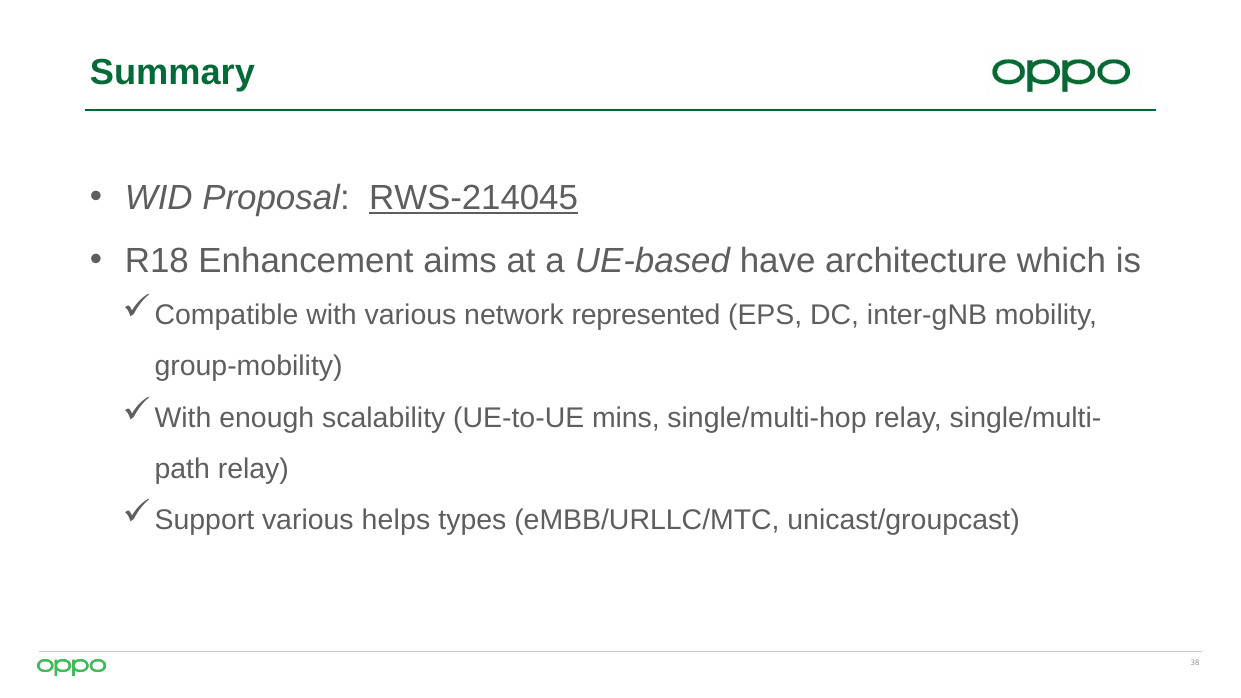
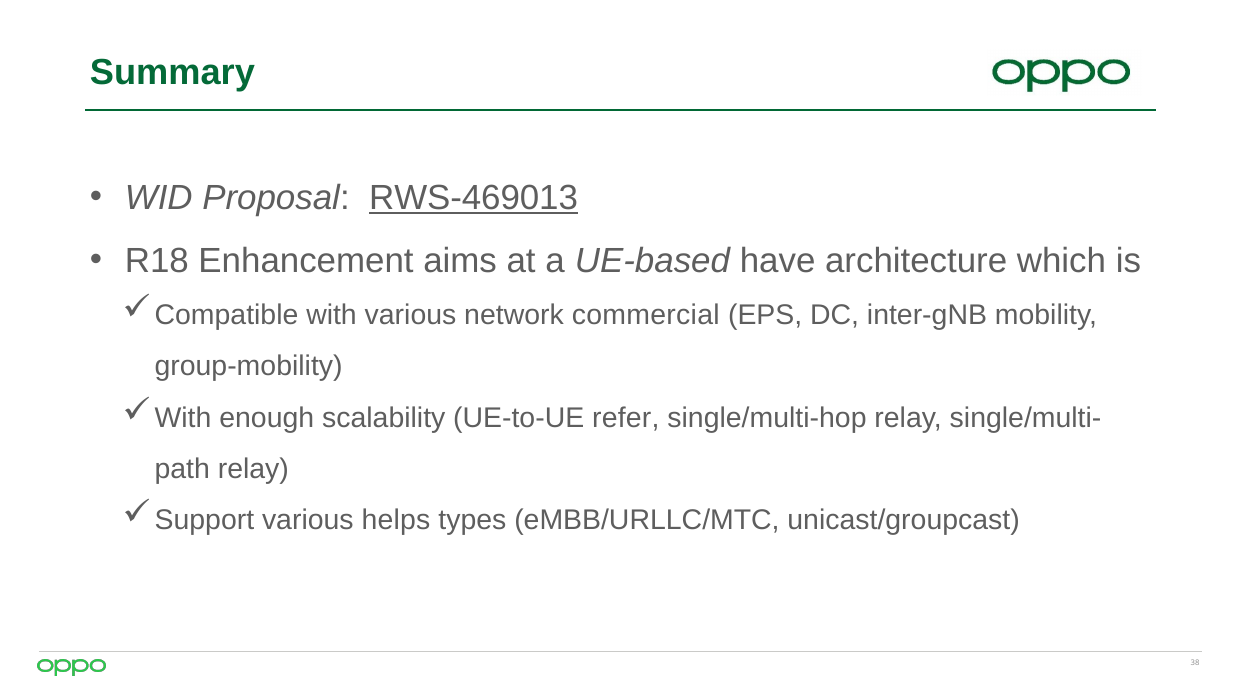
RWS-214045: RWS-214045 -> RWS-469013 (474, 198)
represented: represented -> commercial (646, 315)
mins: mins -> refer (626, 418)
